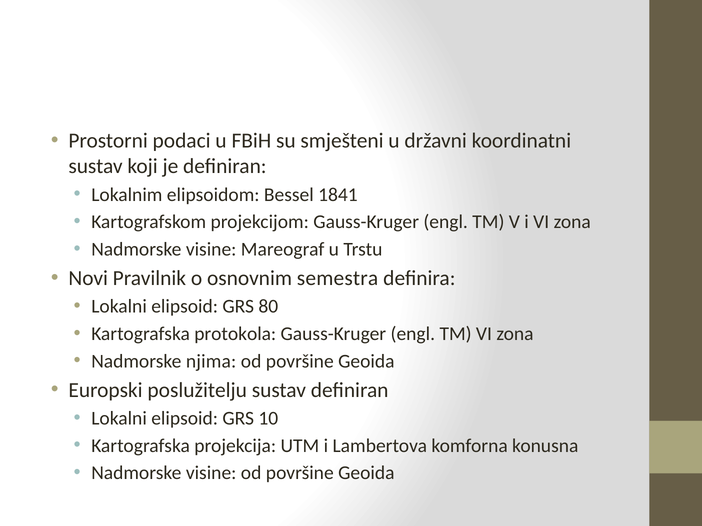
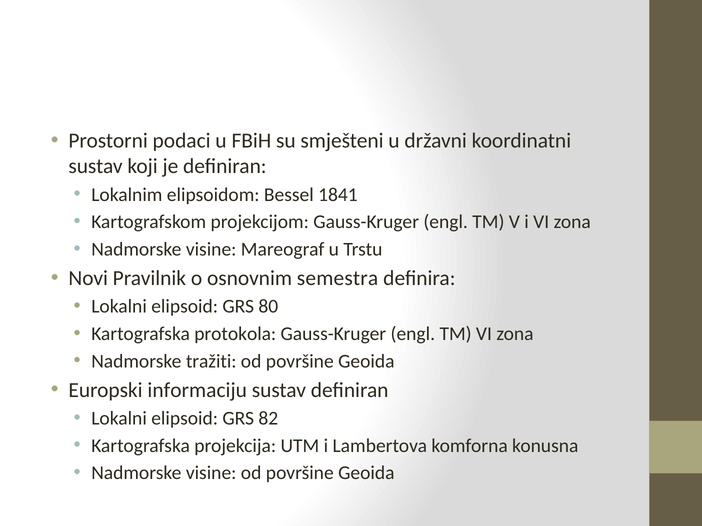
njima: njima -> tražiti (211, 361)
poslužitelju: poslužitelju -> informaciju (197, 390)
10: 10 -> 82 (268, 419)
